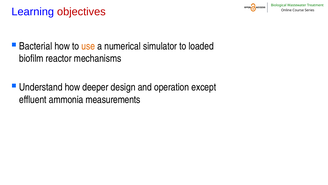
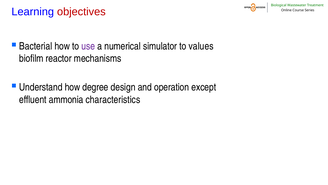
use colour: orange -> purple (88, 46)
loaded: loaded -> values (201, 46)
deeper: deeper -> degree (95, 87)
measurements: measurements -> characteristics (113, 99)
